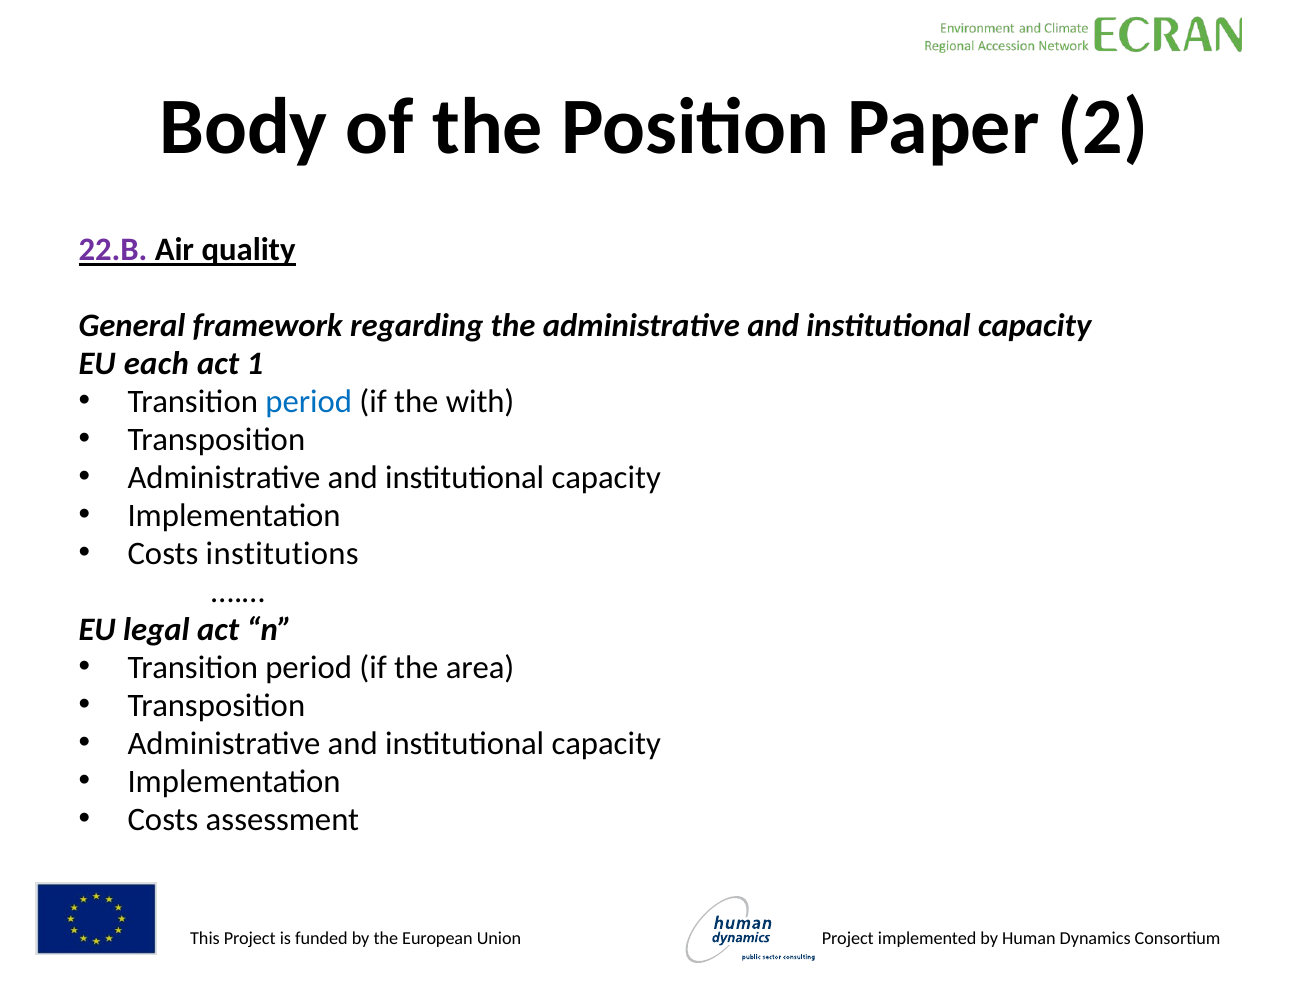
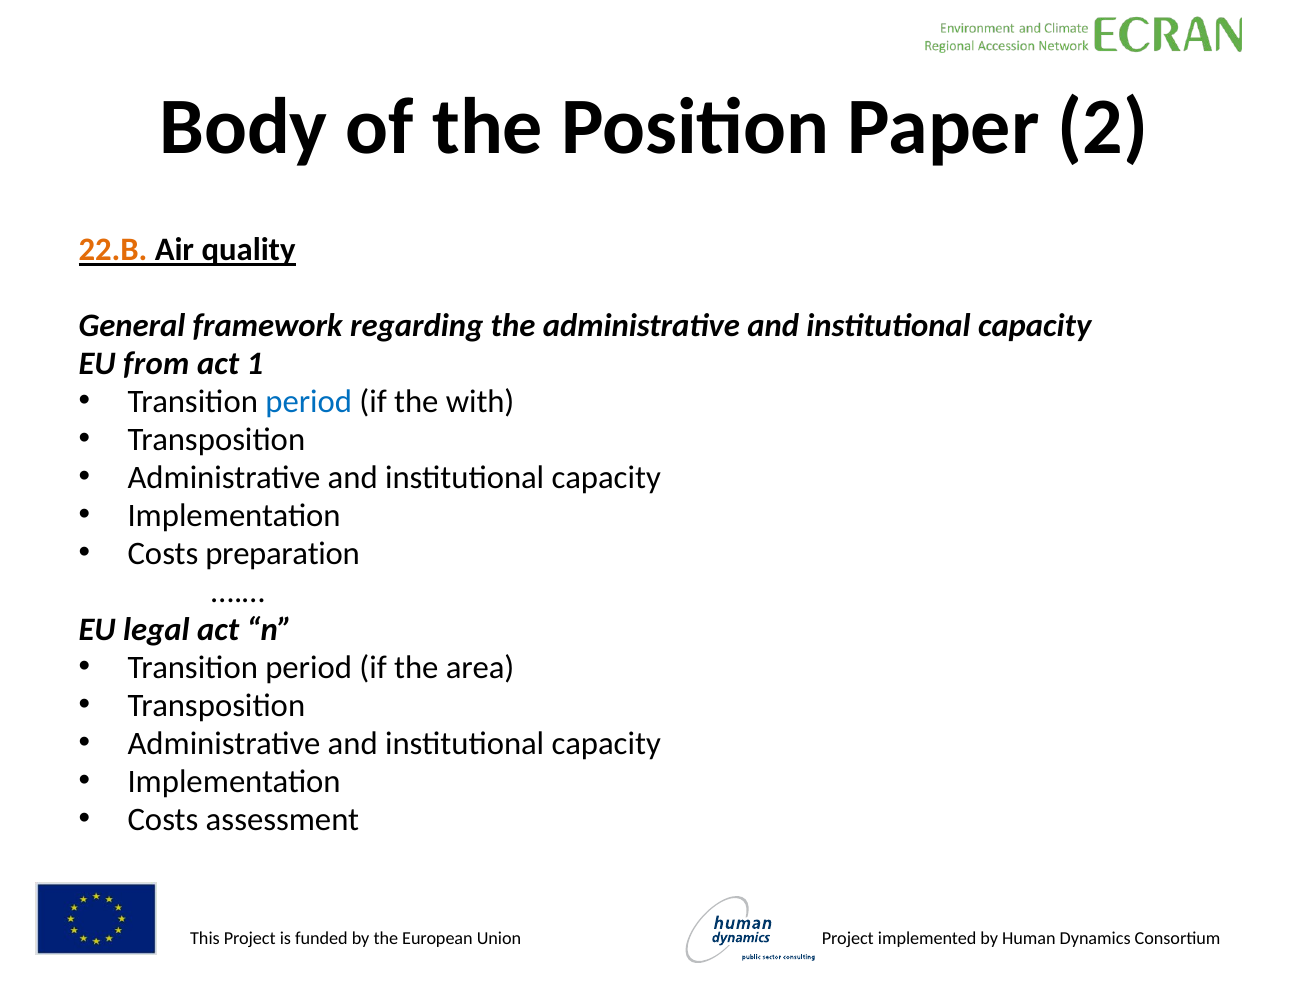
22.B colour: purple -> orange (113, 250)
each: each -> from (156, 364)
institutions: institutions -> preparation (283, 554)
